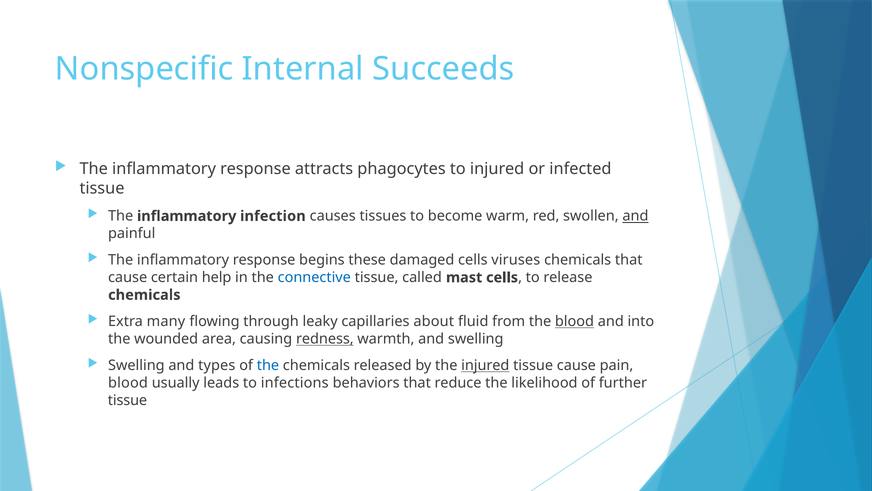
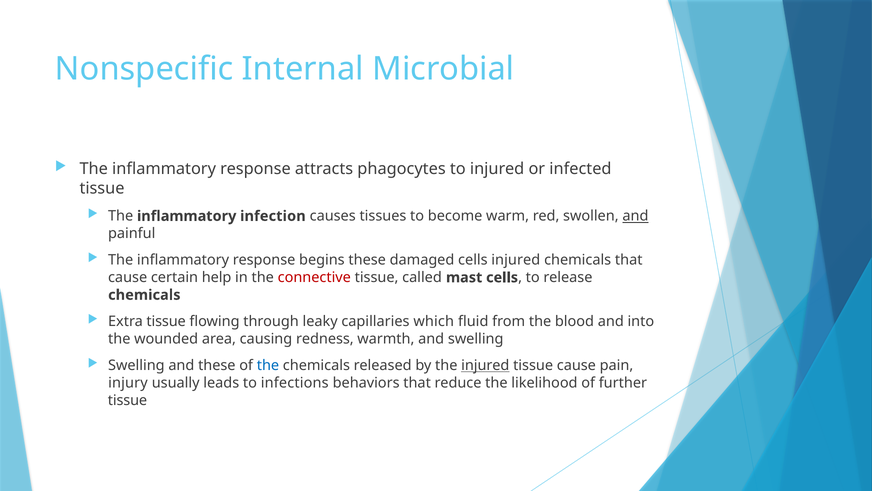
Succeeds: Succeeds -> Microbial (443, 69)
cells viruses: viruses -> injured (516, 260)
connective colour: blue -> red (314, 277)
Extra many: many -> tissue (166, 321)
about: about -> which (434, 321)
blood underline: present -> none (575, 321)
redness underline: present -> none (325, 339)
and types: types -> these (217, 365)
blood: blood -> injury (128, 383)
